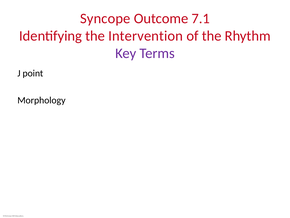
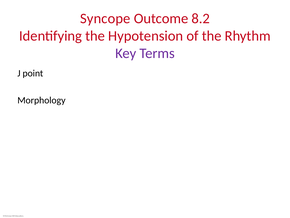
7.1: 7.1 -> 8.2 (201, 18)
Intervention: Intervention -> Hypotension (146, 36)
